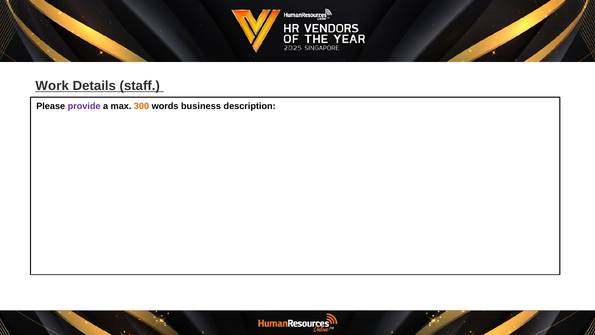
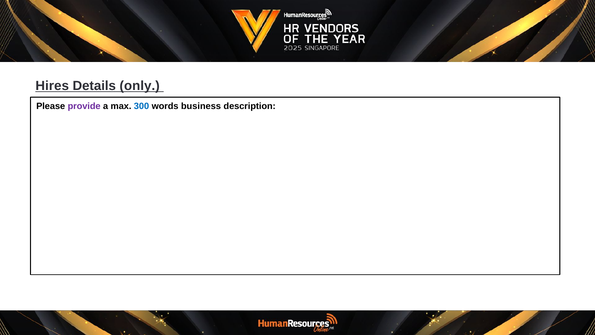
Work: Work -> Hires (52, 86)
staff: staff -> only (140, 86)
300 colour: orange -> blue (142, 106)
